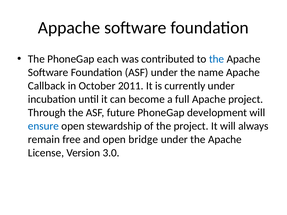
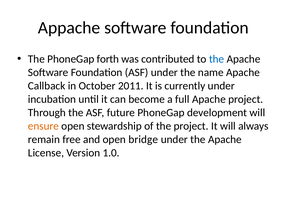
each: each -> forth (108, 59)
ensure colour: blue -> orange (43, 126)
3.0: 3.0 -> 1.0 (111, 153)
